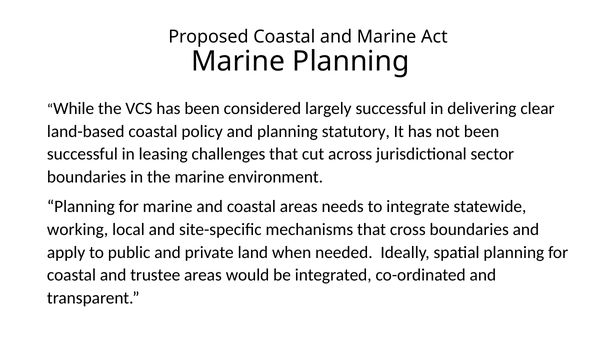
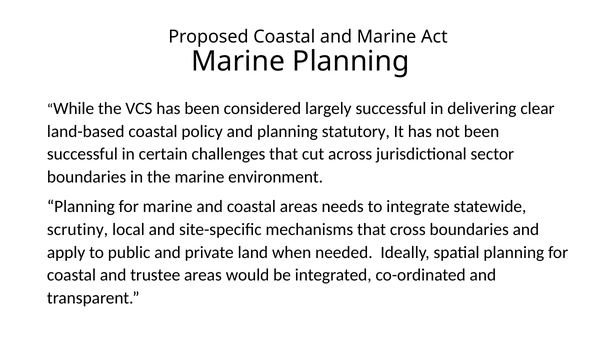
leasing: leasing -> certain (163, 154)
working: working -> scrutiny (78, 229)
